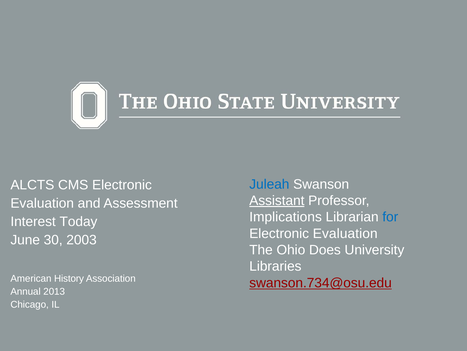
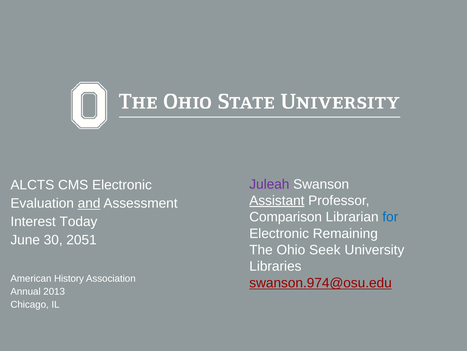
Juleah colour: blue -> purple (269, 184)
and underline: none -> present (89, 203)
Implications: Implications -> Comparison (286, 217)
Evaluation: Evaluation -> Remaining (345, 233)
2003: 2003 -> 2051 (82, 239)
Does: Does -> Seek (325, 249)
swanson.734@osu.edu: swanson.734@osu.edu -> swanson.974@osu.edu (321, 282)
